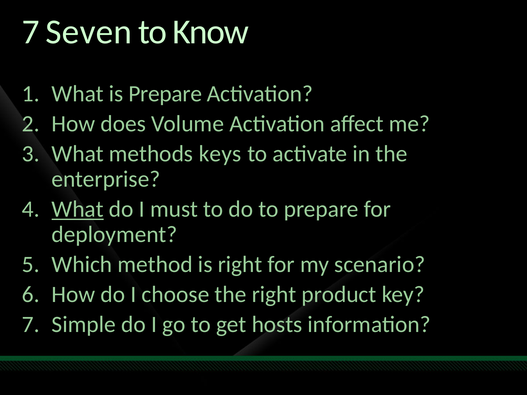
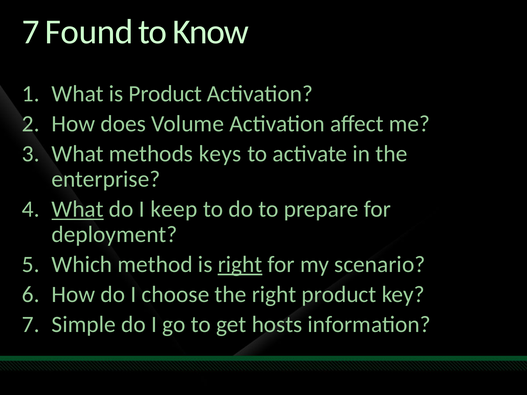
Seven: Seven -> Found (89, 32)
is Prepare: Prepare -> Product (165, 94)
must: must -> keep (174, 209)
right underline: none -> present (240, 265)
